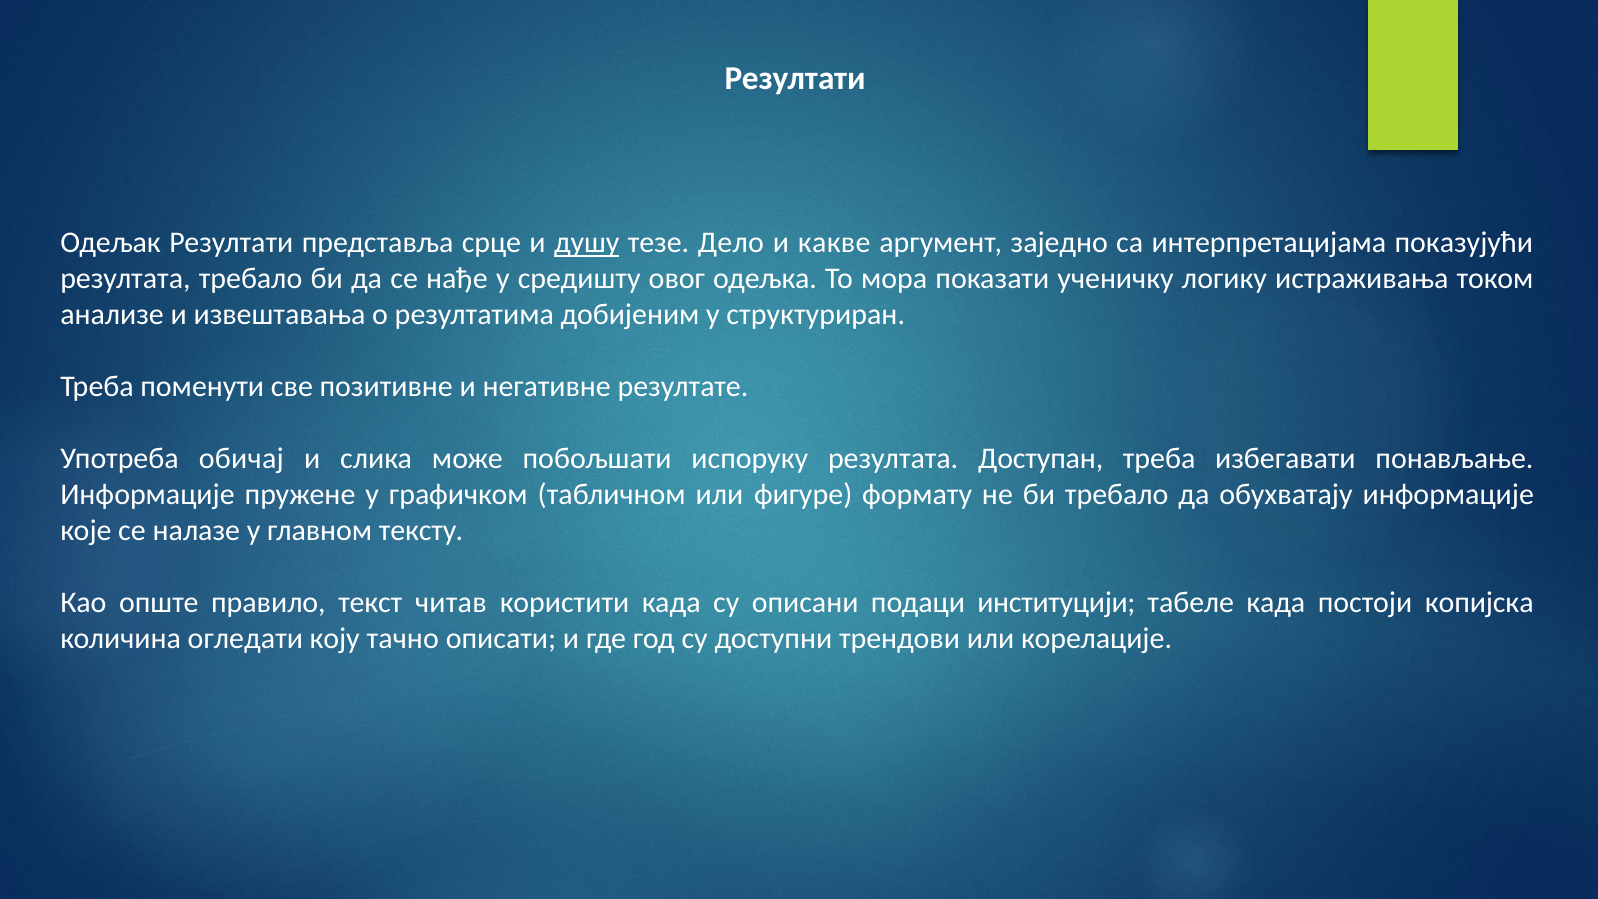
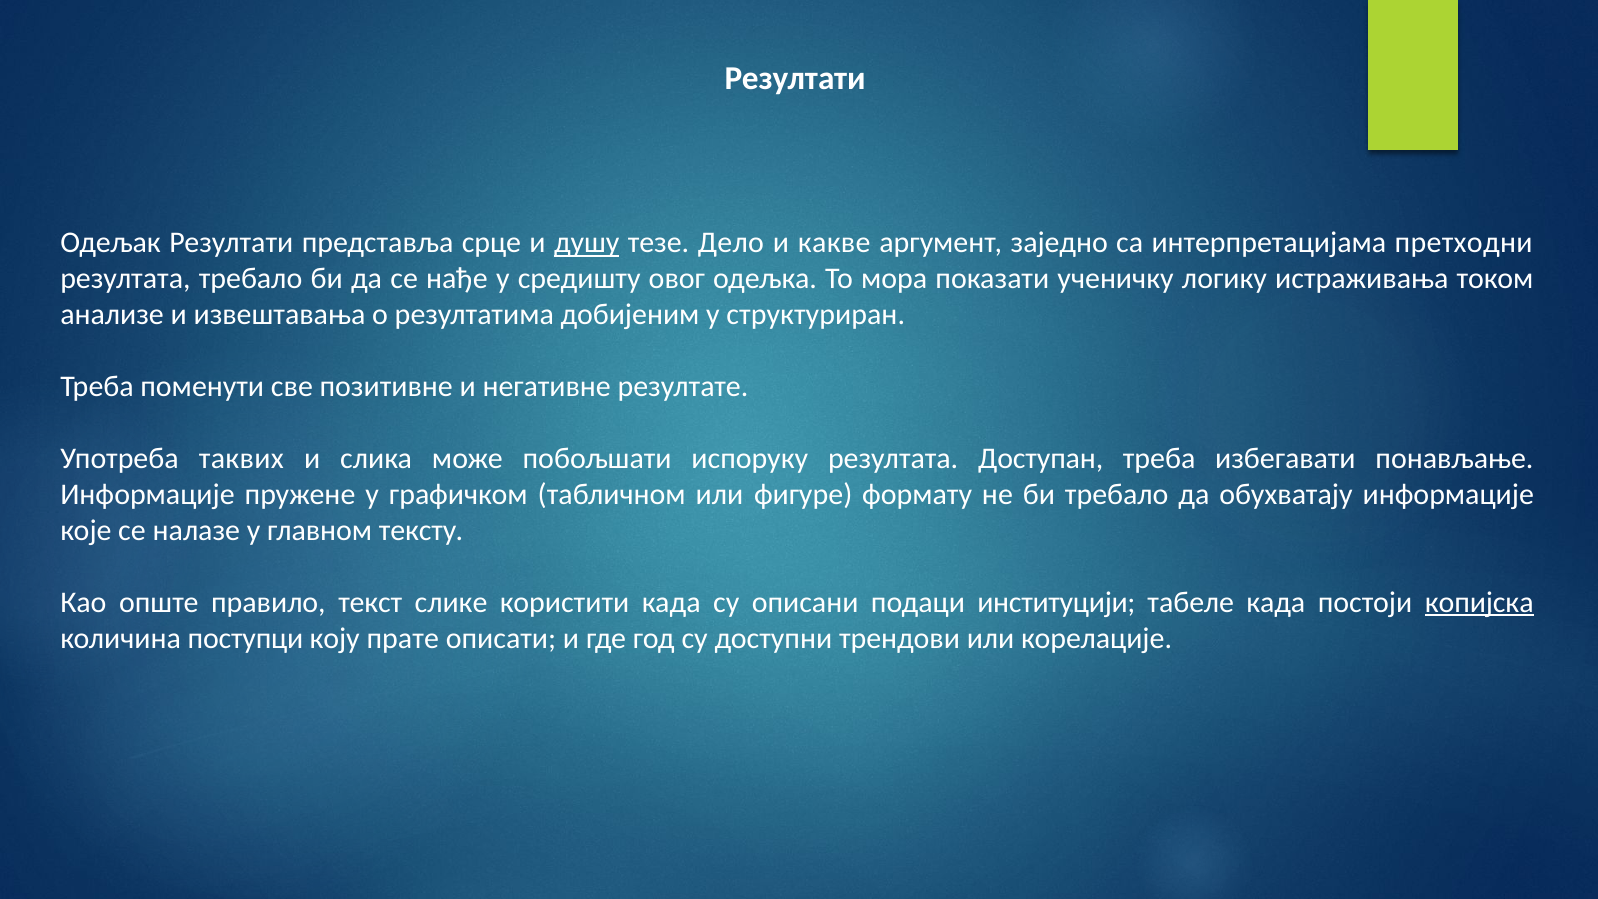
показујући: показујући -> претходни (1464, 243)
обичај: обичај -> таквих (241, 458)
читав: читав -> слике (451, 602)
копијска underline: none -> present (1479, 602)
огледати: огледати -> поступци (246, 638)
тачно: тачно -> прате (403, 638)
